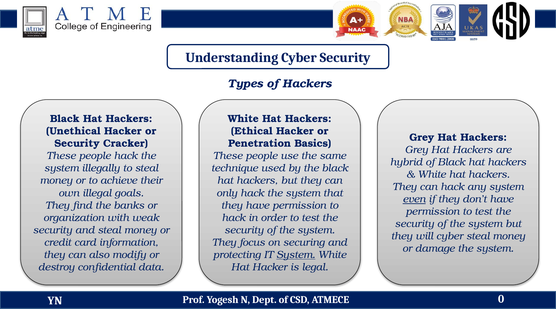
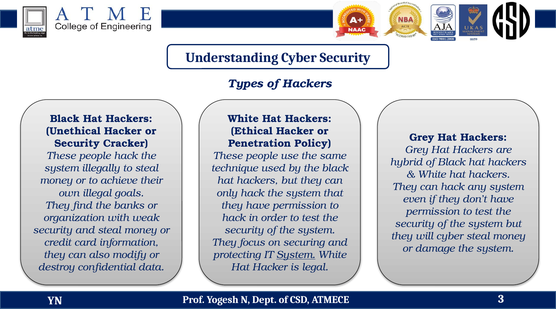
Basics: Basics -> Policy (313, 143)
even underline: present -> none (414, 199)
0: 0 -> 3 (501, 299)
